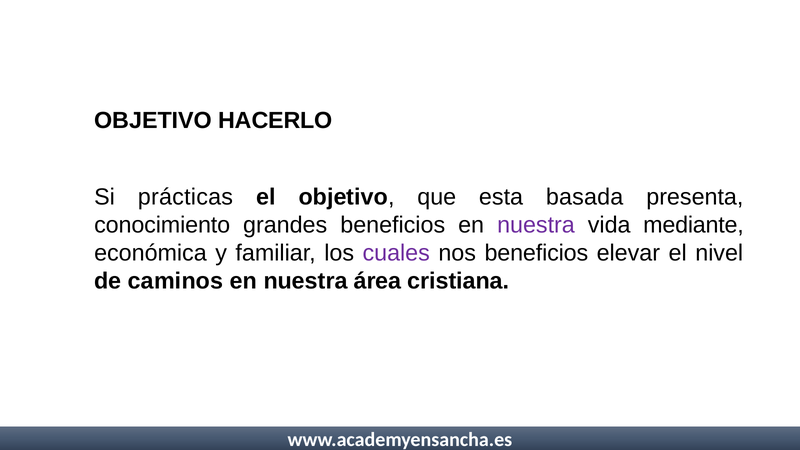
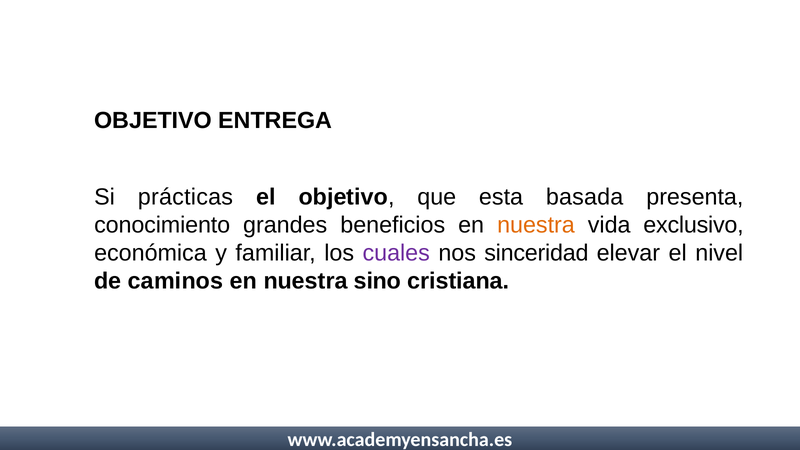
HACERLO: HACERLO -> ENTREGA (275, 121)
nuestra colour: purple -> orange (536, 225)
mediante: mediante -> exclusivo (694, 225)
nos beneficios: beneficios -> sinceridad (536, 253)
área: área -> sino (378, 281)
